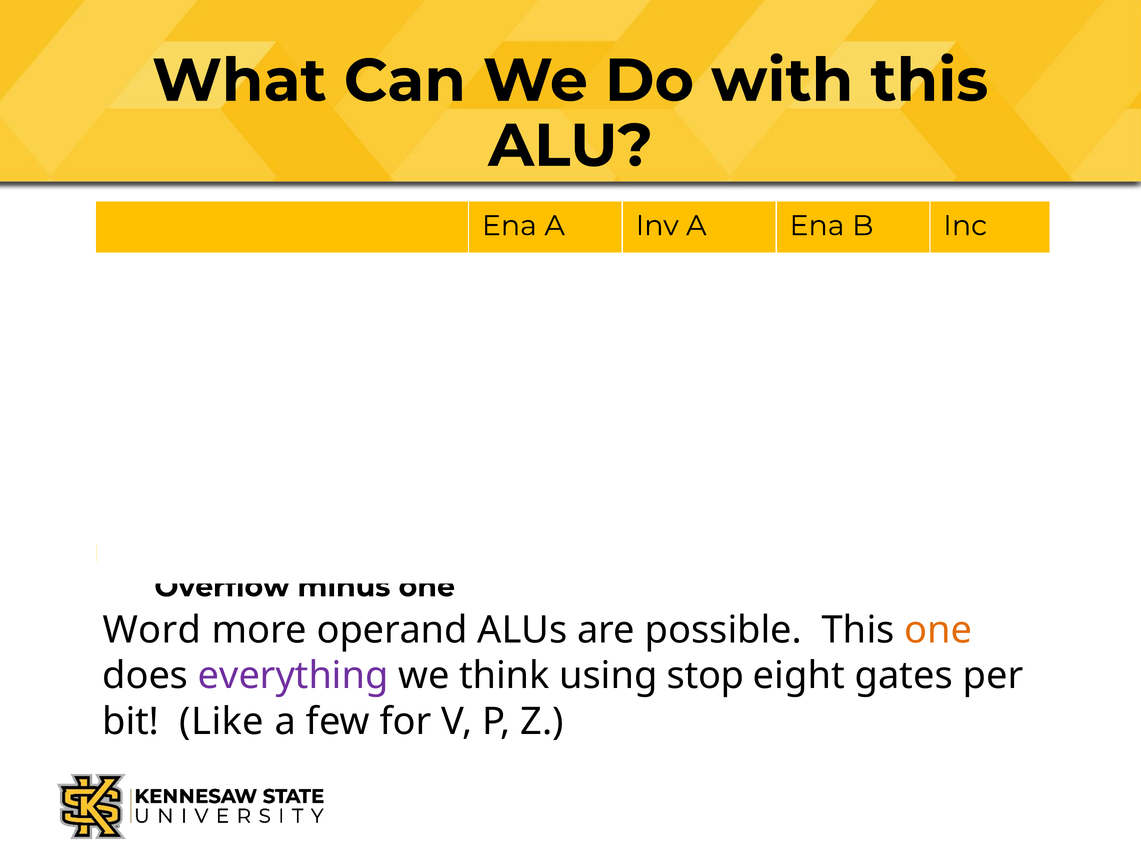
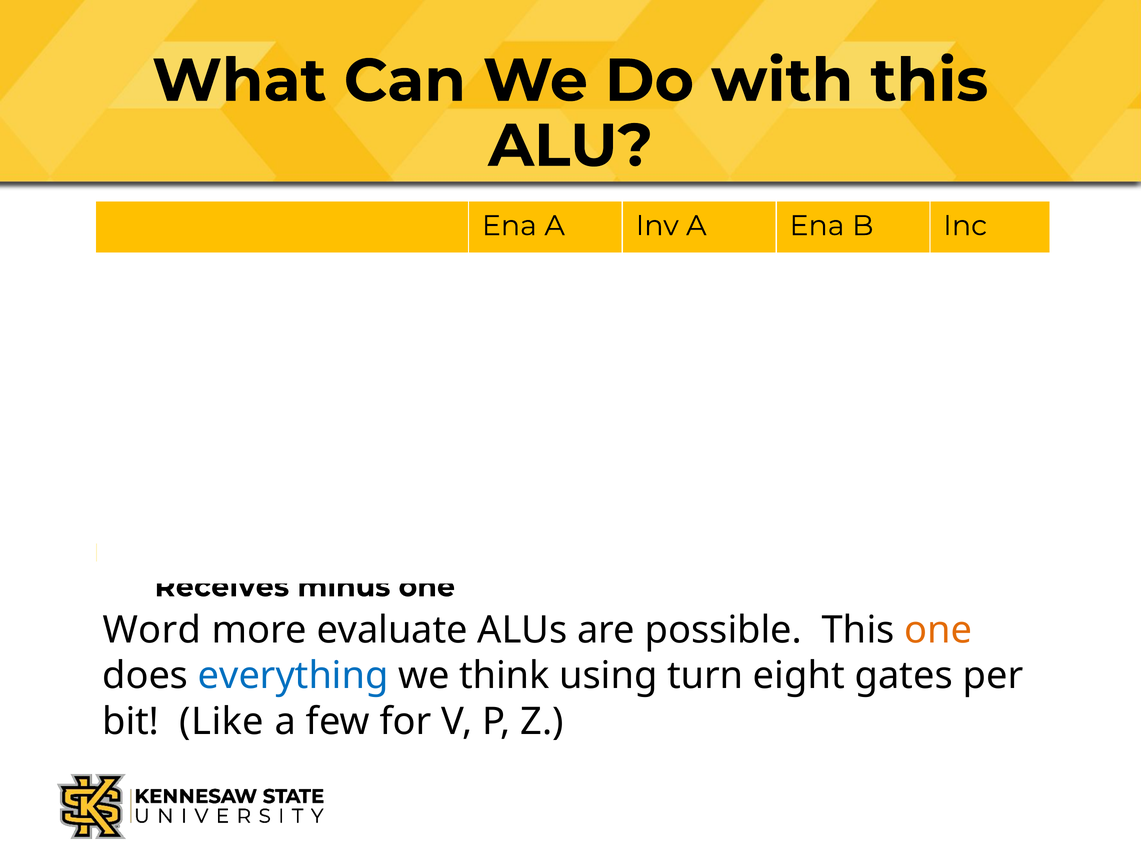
Overflow: Overflow -> Receives (222, 587)
operand: operand -> evaluate (392, 630)
everything colour: purple -> blue (293, 676)
stop: stop -> turn (705, 676)
